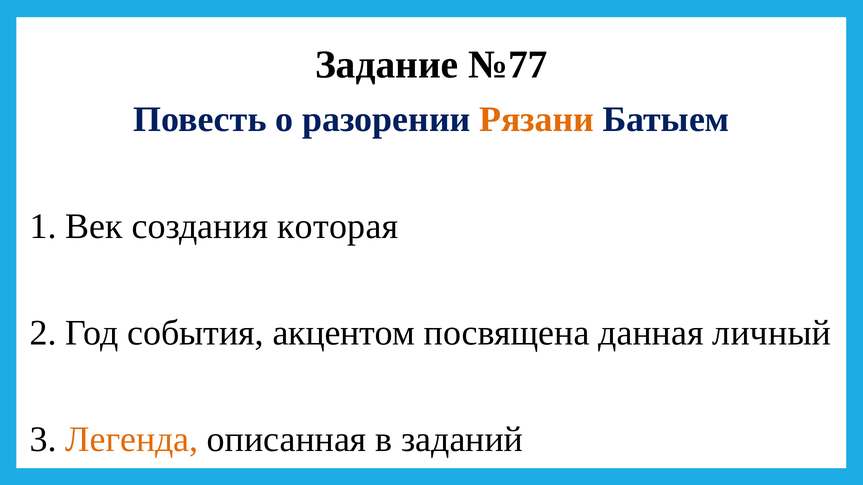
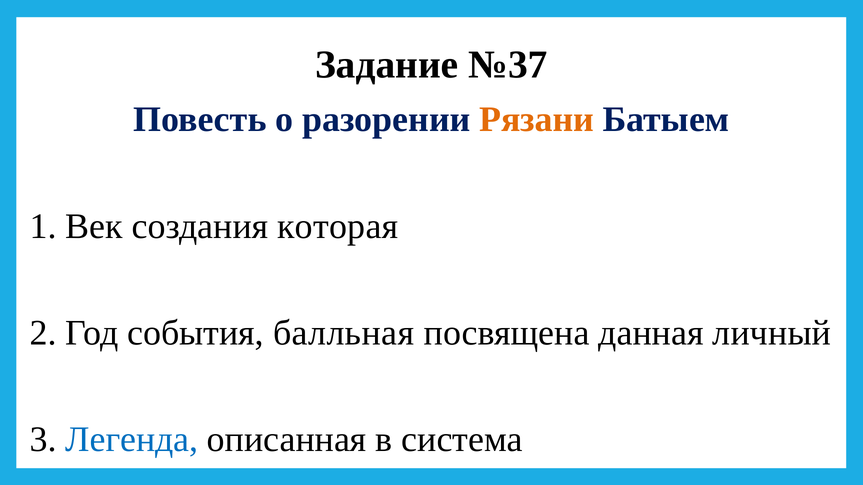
№77: №77 -> №37 (508, 65)
акцентом: акцентом -> балльная (344, 333)
Легенда colour: orange -> blue (132, 440)
заданий: заданий -> система (462, 440)
